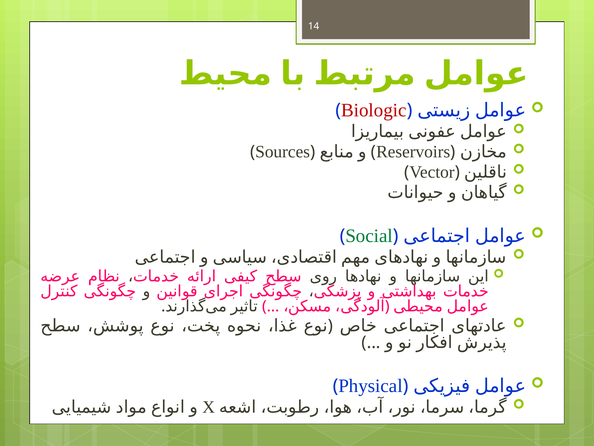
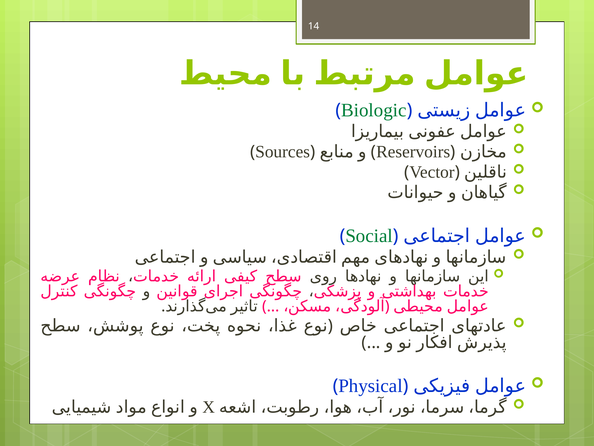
Biologic colour: red -> green (374, 110)
